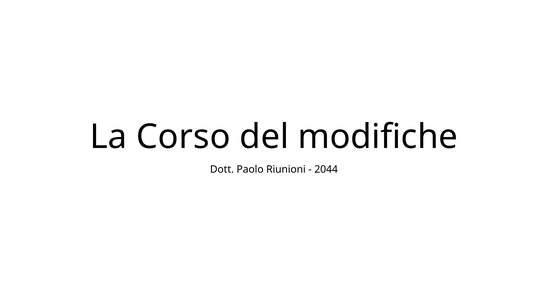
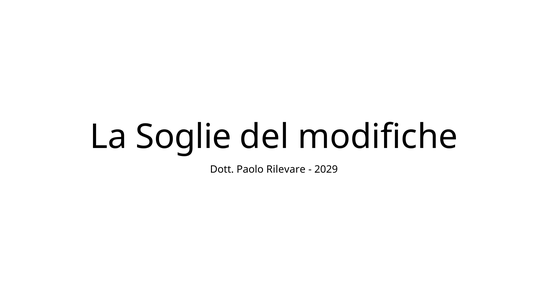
Corso: Corso -> Soglie (184, 137)
Riunioni: Riunioni -> Rilevare (286, 169)
2044: 2044 -> 2029 (326, 169)
